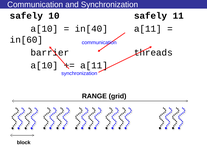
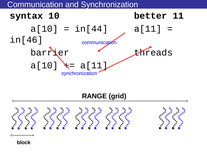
safely: safely -> syntax (26, 16)
10 safely: safely -> better (151, 16)
in[40: in[40 -> in[44 (91, 29)
in[60: in[60 -> in[46 (26, 40)
